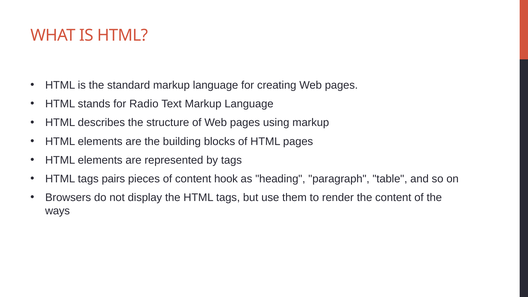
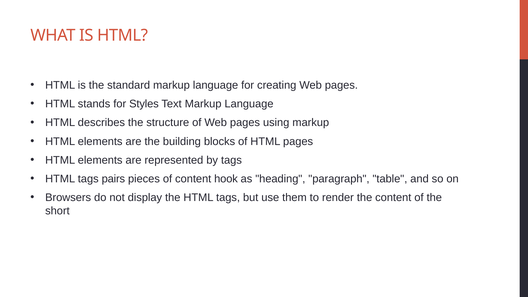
Radio: Radio -> Styles (144, 104)
ways: ways -> short (57, 211)
